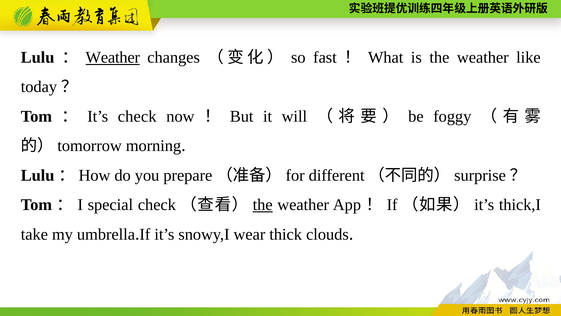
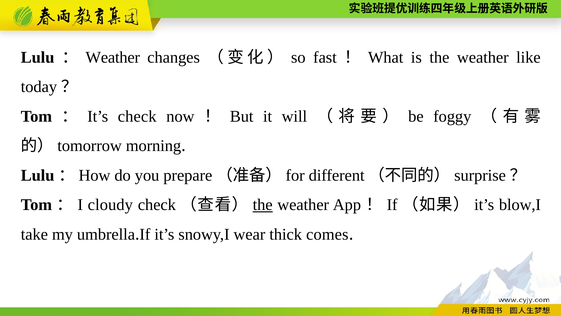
Weather underline: present -> none (113, 57)
special: special -> cloudy (110, 205)
thick,I: thick,I -> blow,I (520, 205)
clouds: clouds -> comes (327, 234)
